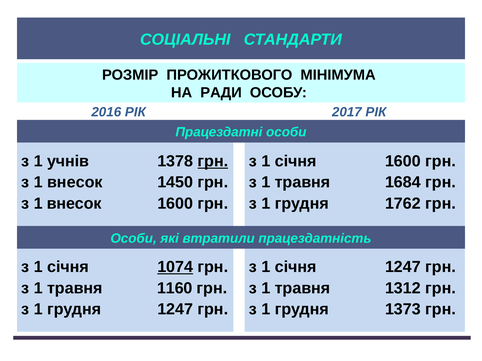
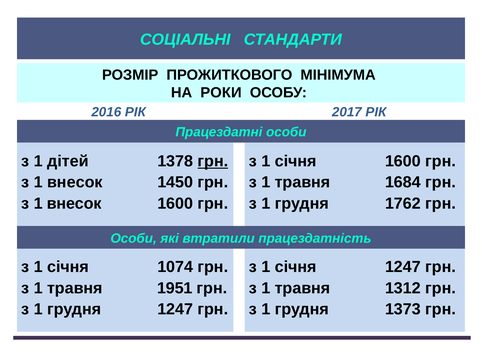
РАДИ: РАДИ -> РОКИ (221, 93)
учнів: учнів -> дітей (68, 161)
1074 underline: present -> none (175, 267)
1160: 1160 -> 1951 (175, 288)
